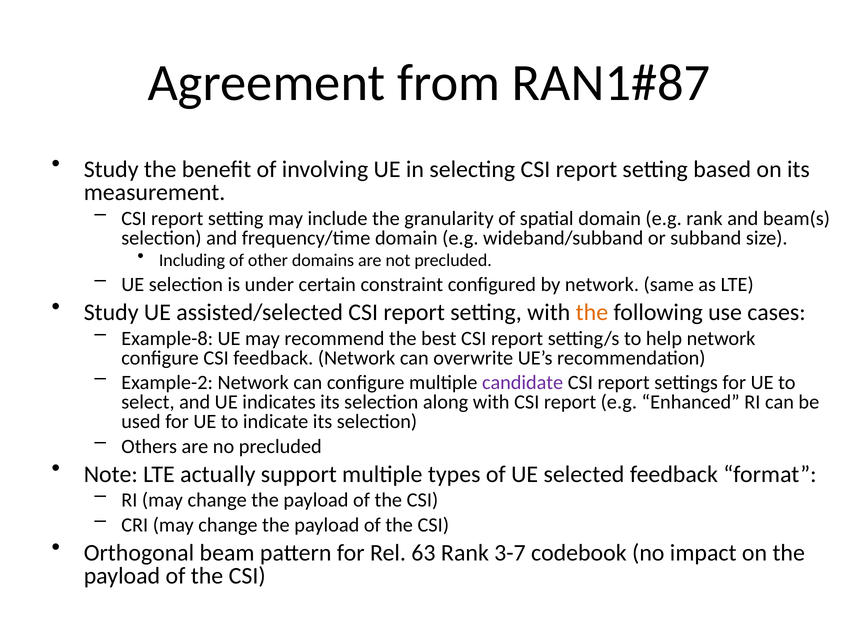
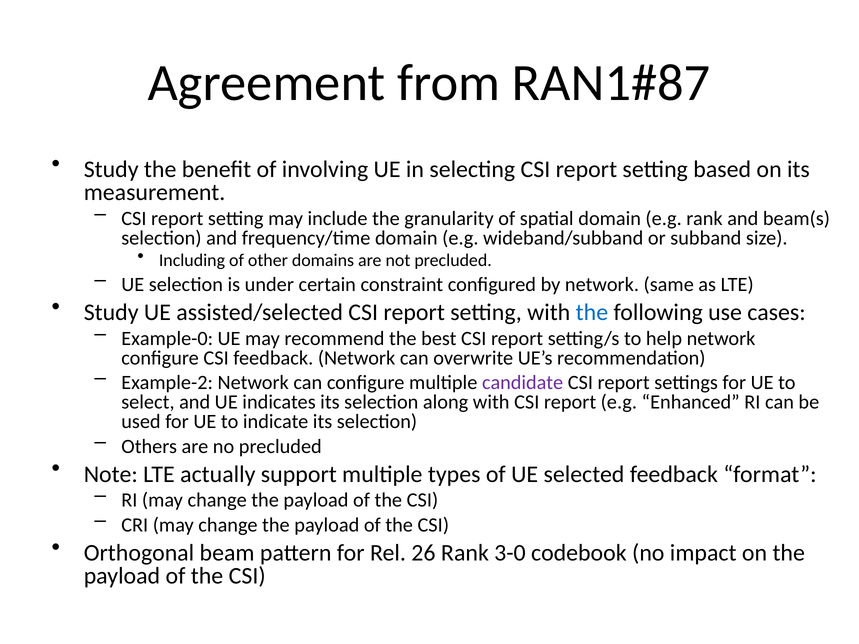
the colour: orange -> blue (592, 312)
Example-8: Example-8 -> Example-0 (167, 338)
63: 63 -> 26 (423, 553)
3-7: 3-7 -> 3-0 (510, 553)
